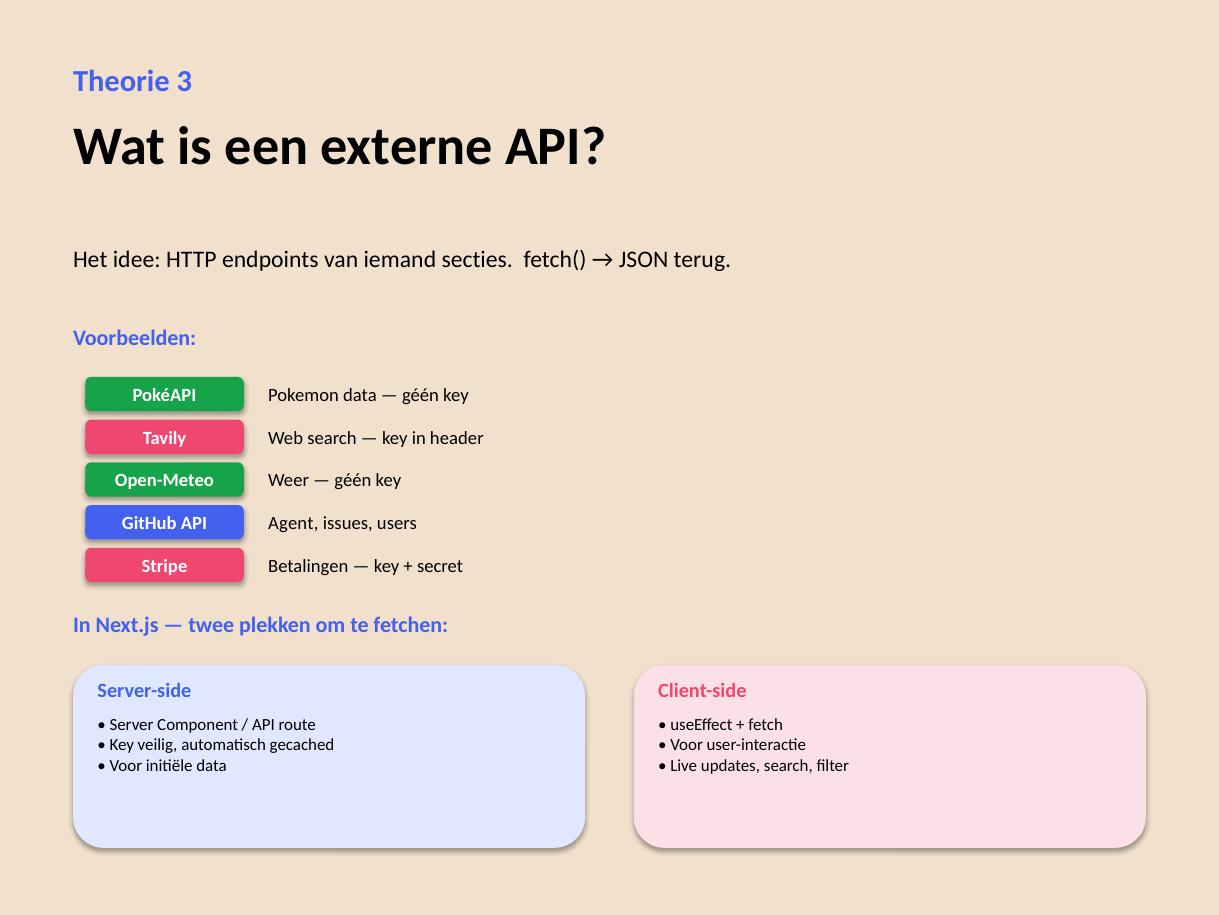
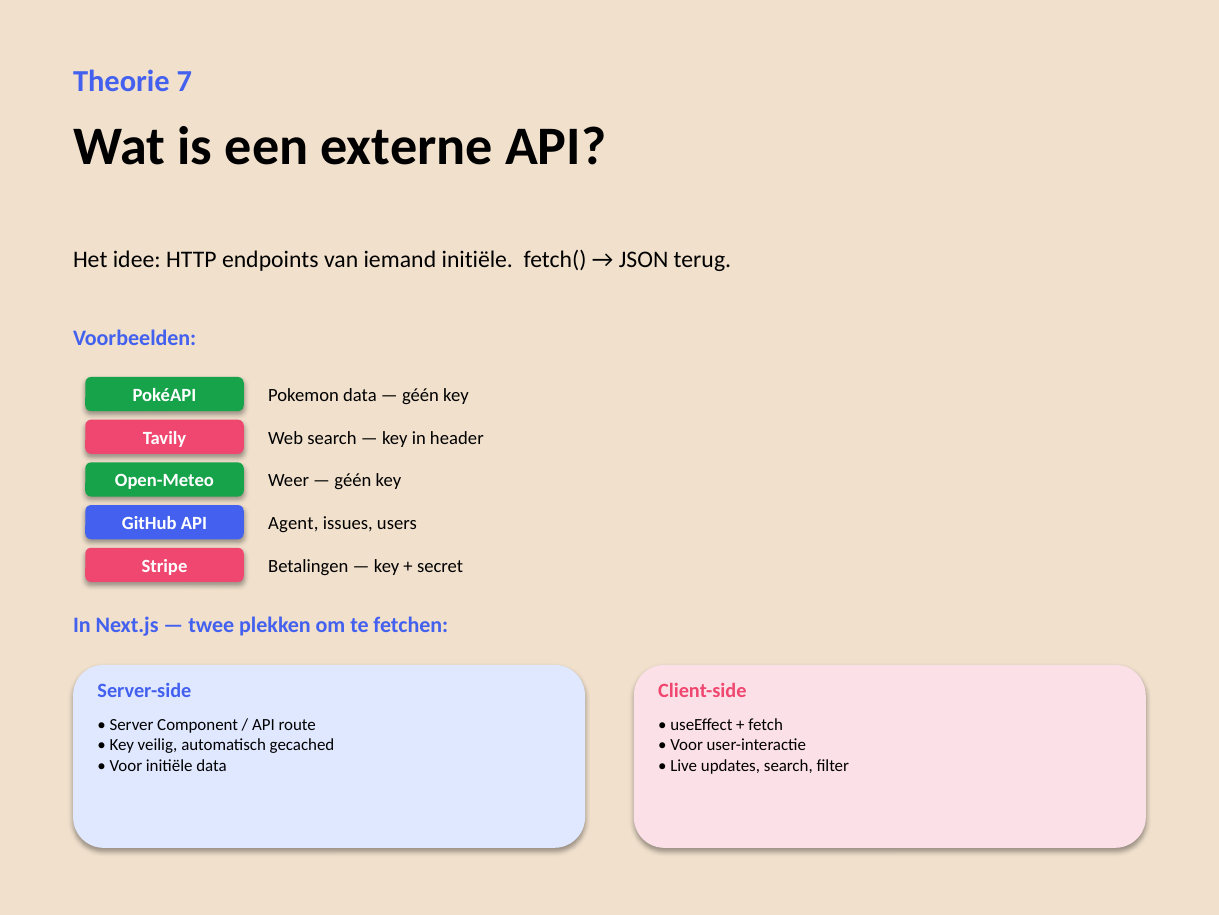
3: 3 -> 7 (184, 81)
iemand secties: secties -> initiële (477, 260)
